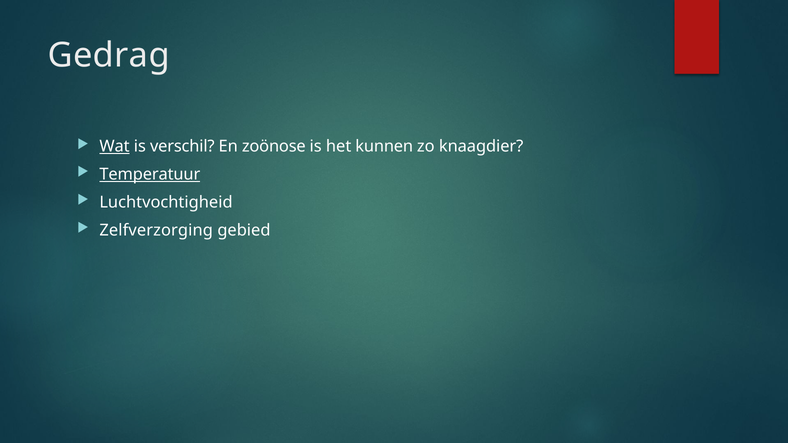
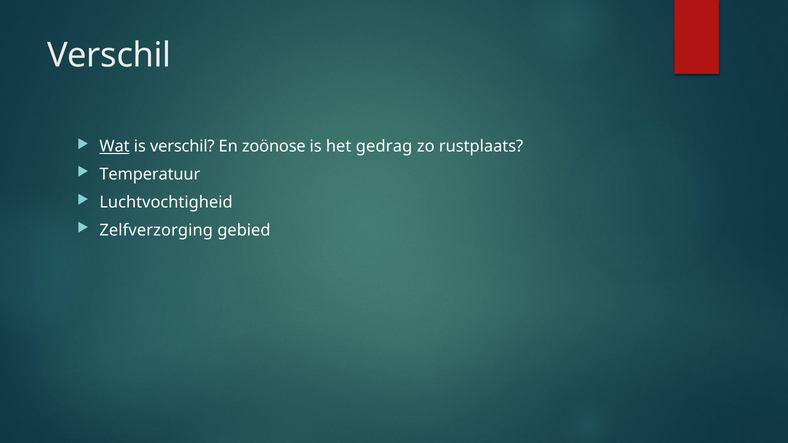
Gedrag: Gedrag -> Verschil (109, 55)
kunnen: kunnen -> gedrag (384, 147)
knaagdier: knaagdier -> rustplaats (481, 147)
Temperatuur underline: present -> none (150, 175)
